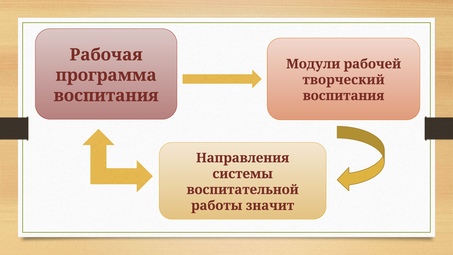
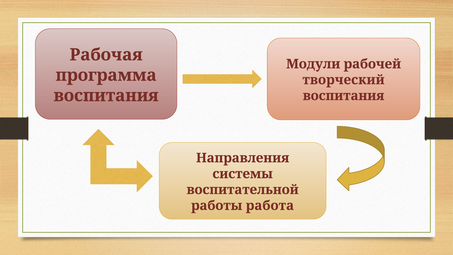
значит: значит -> работа (270, 205)
